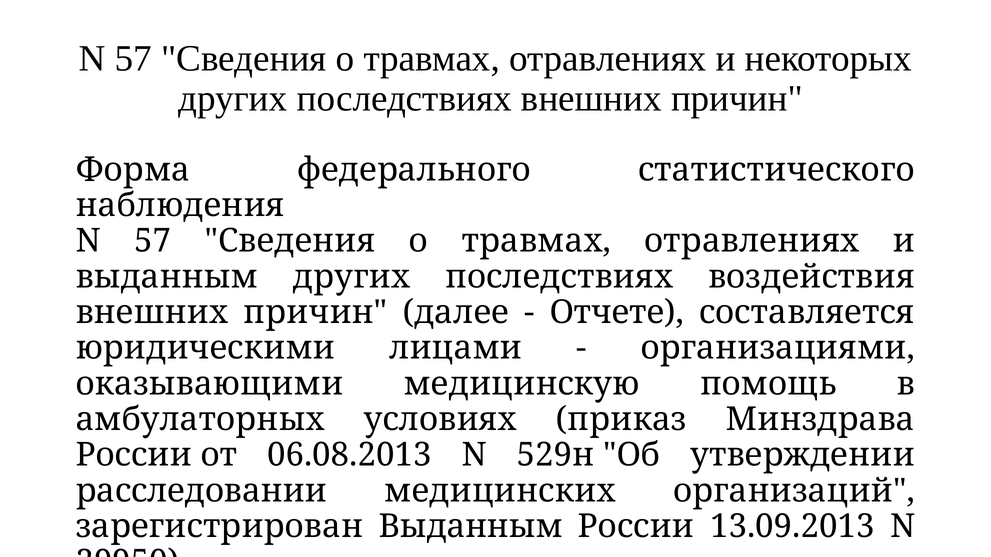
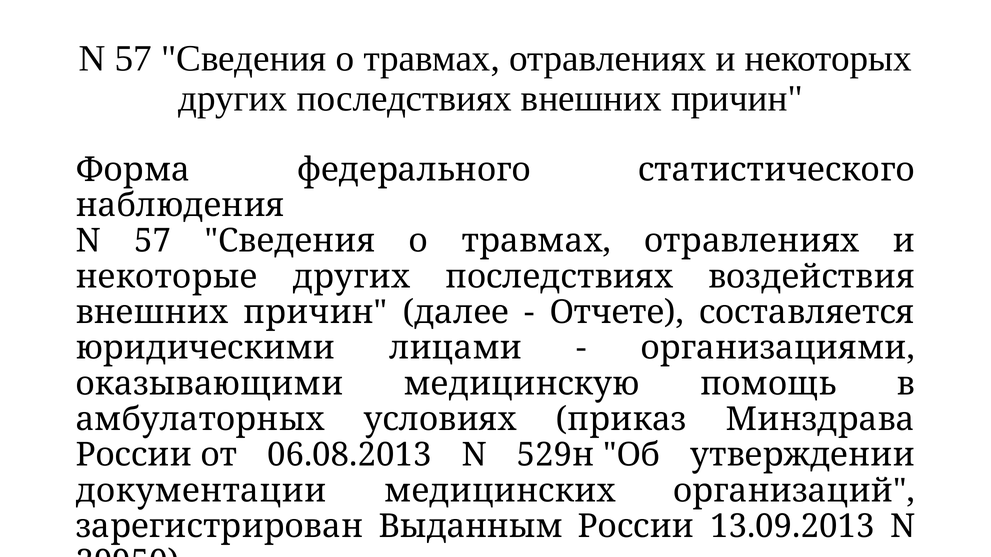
выданным: выданным -> некоторые (167, 277)
расследовании: расследовании -> документации (201, 491)
